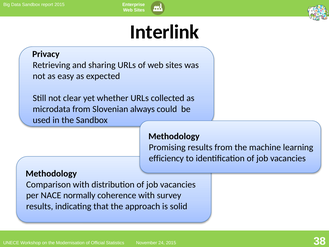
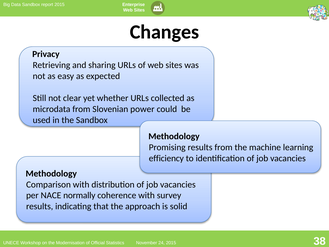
Interlink: Interlink -> Changes (164, 32)
always: always -> power (142, 109)
